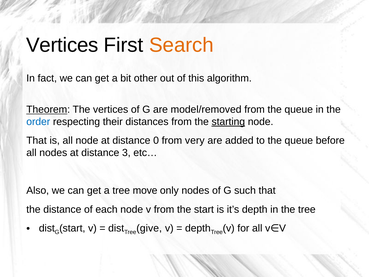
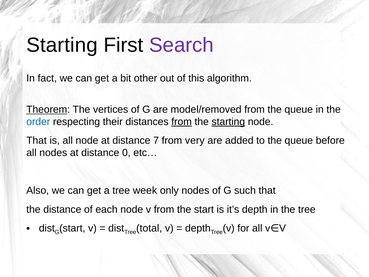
Vertices: Vertices -> Starting (62, 45)
Search colour: orange -> purple (181, 45)
from underline: none -> present (182, 122)
0: 0 -> 7 (156, 140)
3: 3 -> 0 (126, 153)
move: move -> week (145, 190)
give: give -> total (149, 228)
